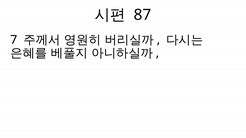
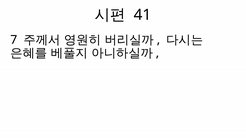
87: 87 -> 41 (143, 15)
